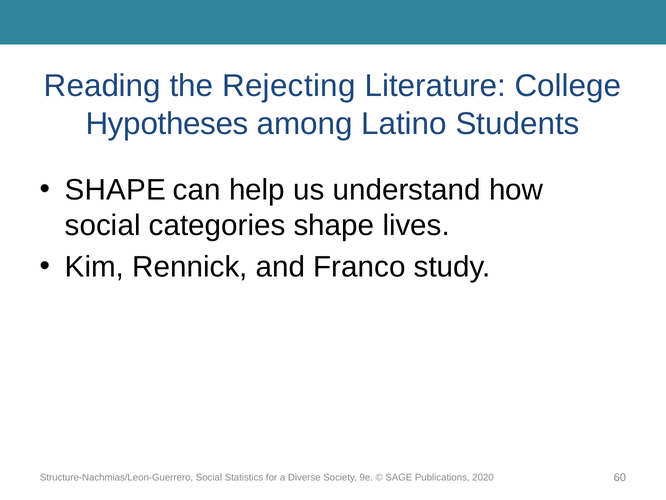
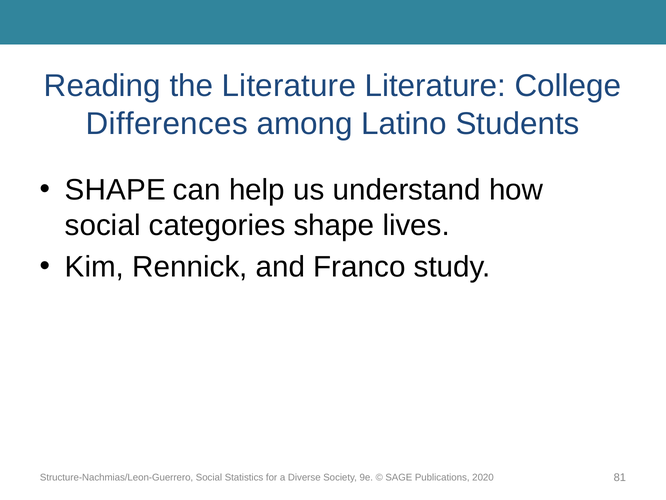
the Rejecting: Rejecting -> Literature (289, 86)
Hypotheses: Hypotheses -> Differences (167, 124)
60: 60 -> 81 (620, 477)
